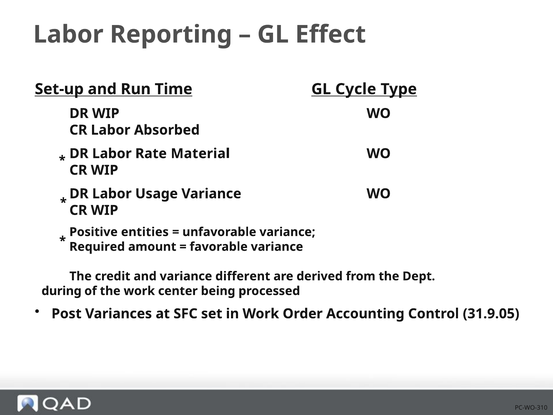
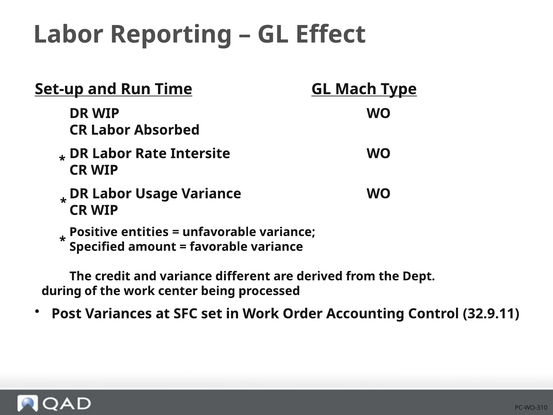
Cycle: Cycle -> Mach (356, 89)
Material: Material -> Intersite (200, 153)
Required: Required -> Specified (97, 247)
31.9.05: 31.9.05 -> 32.9.11 (491, 314)
